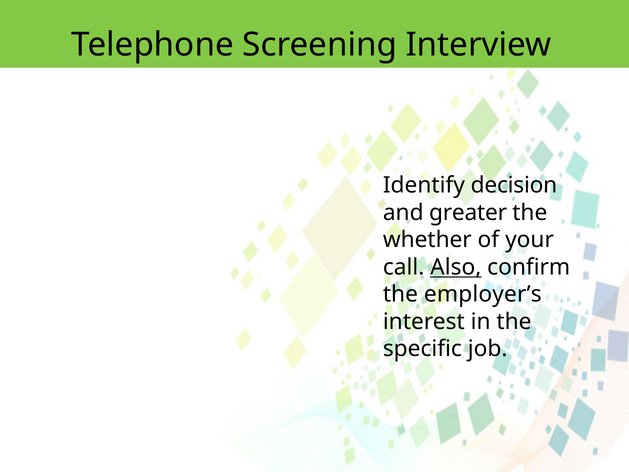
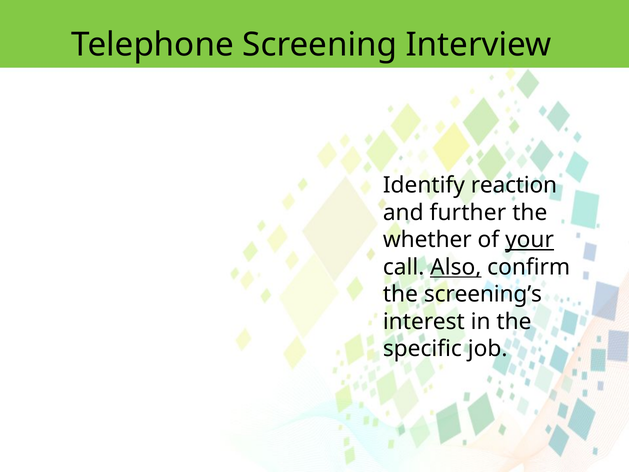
decision: decision -> reaction (514, 185)
greater: greater -> further (468, 213)
your underline: none -> present (530, 240)
employer’s: employer’s -> screening’s (483, 294)
